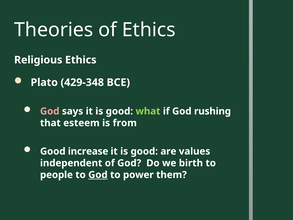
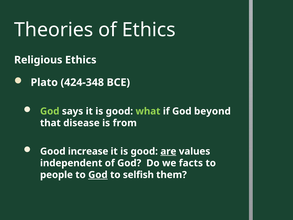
429-348: 429-348 -> 424-348 (82, 82)
God colour: pink -> light green (50, 111)
rushing: rushing -> beyond (212, 111)
esteem: esteem -> disease (81, 123)
are underline: none -> present (168, 151)
birth: birth -> facts (191, 163)
power: power -> selfish (138, 175)
